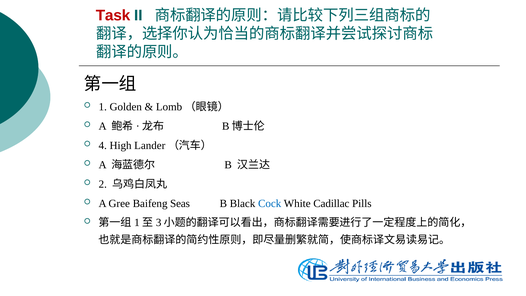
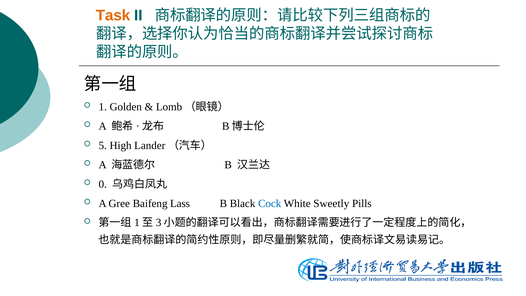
Task colour: red -> orange (113, 15)
4: 4 -> 5 (103, 145)
2: 2 -> 0 (103, 184)
Seas: Seas -> Lass (180, 203)
Cadillac: Cadillac -> Sweetly (331, 203)
